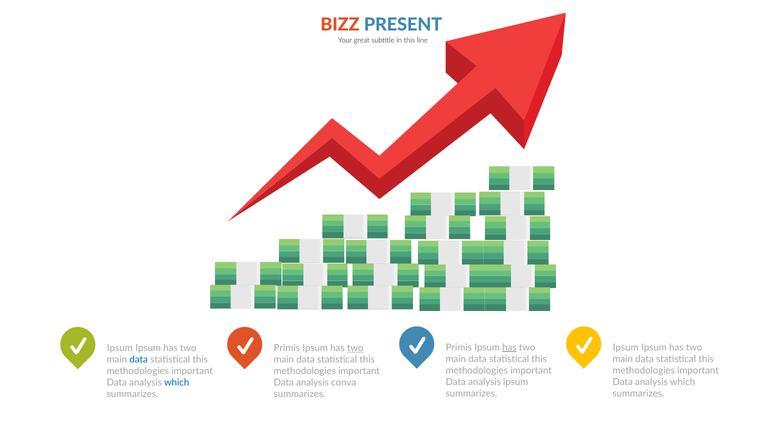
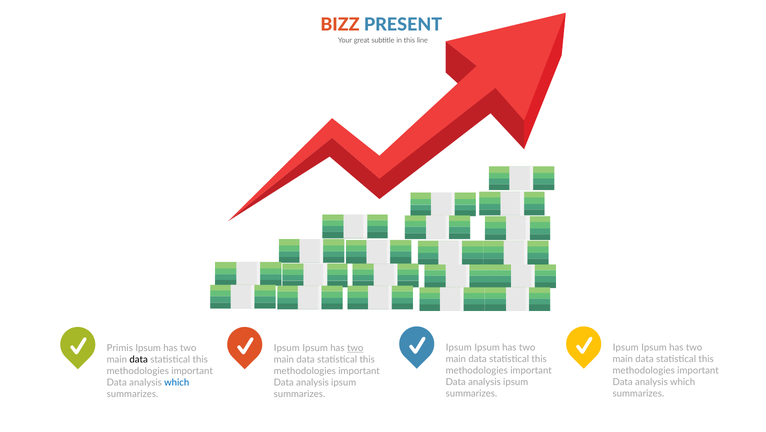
Primis: Primis -> Ipsum (459, 347)
has underline: present -> none (509, 347)
Ipsum: Ipsum -> Primis (120, 348)
Primis: Primis -> Ipsum (287, 348)
data colour: blue -> black (139, 359)
conva: conva -> ipsum (344, 382)
